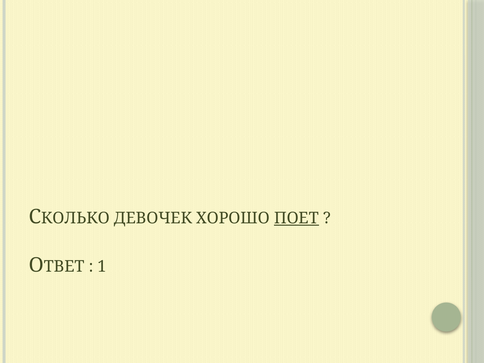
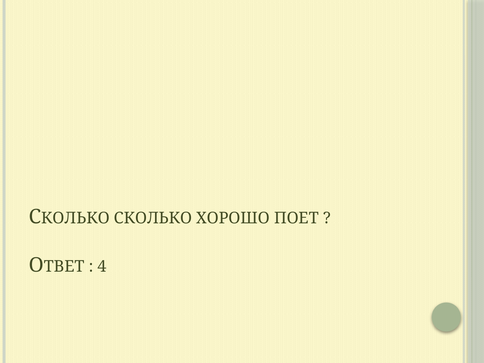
ДЕВОЧЕК: ДЕВОЧЕК -> СКОЛЬКО (153, 218)
ПОЕТ underline: present -> none (296, 218)
1: 1 -> 4 (102, 267)
